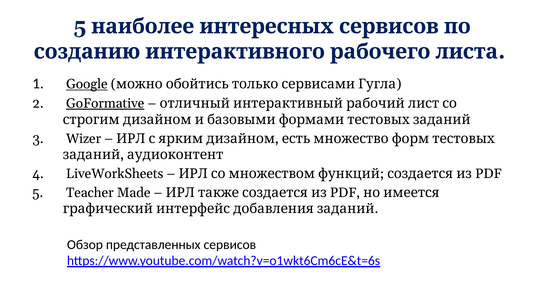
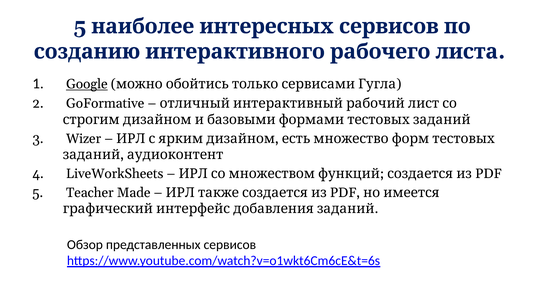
GoFormative underline: present -> none (105, 103)
